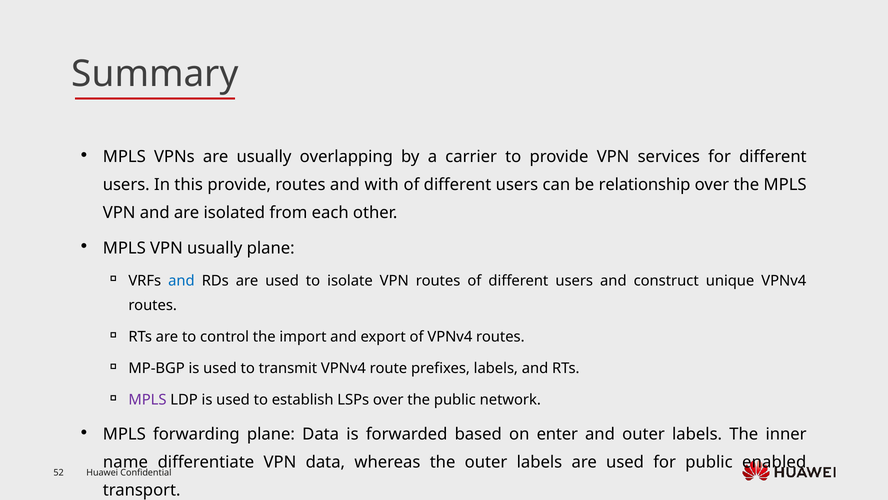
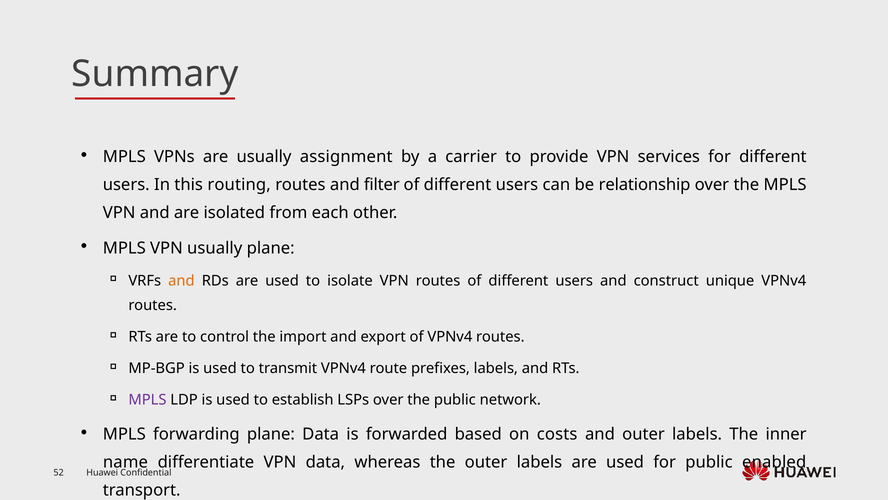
overlapping: overlapping -> assignment (346, 157)
this provide: provide -> routing (239, 185)
with: with -> filter (382, 185)
and colour: blue -> orange (181, 280)
enter: enter -> costs (557, 434)
